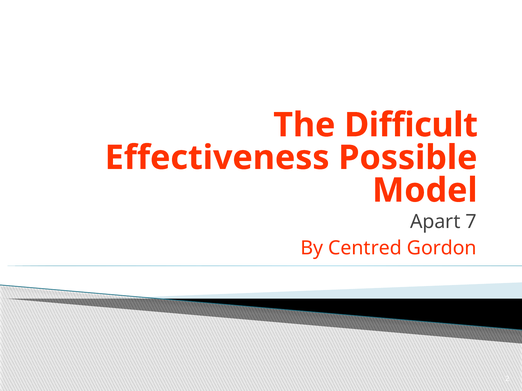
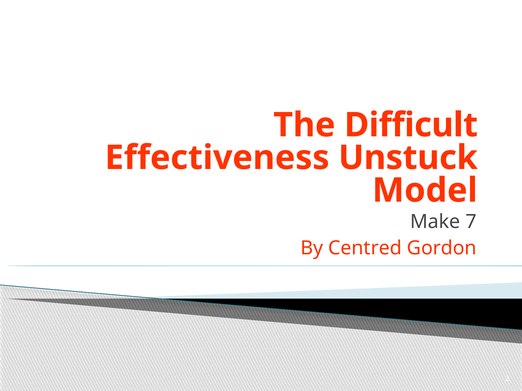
Possible: Possible -> Unstuck (408, 158)
Apart: Apart -> Make (435, 222)
